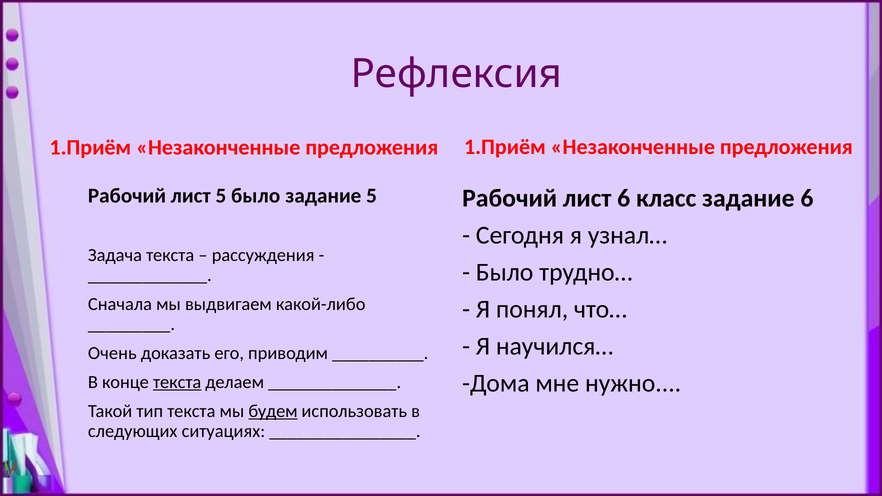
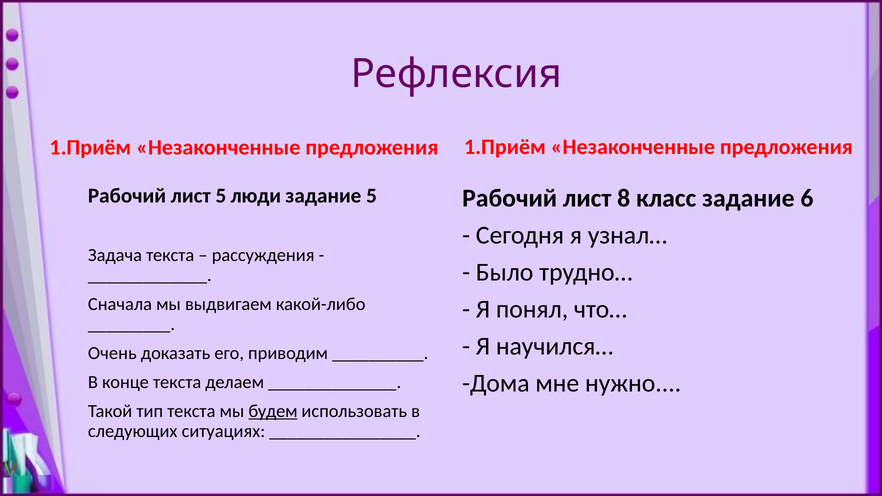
5 было: было -> люди (256, 196)
лист 6: 6 -> 8 (624, 198)
текста underline: present -> none (177, 382)
